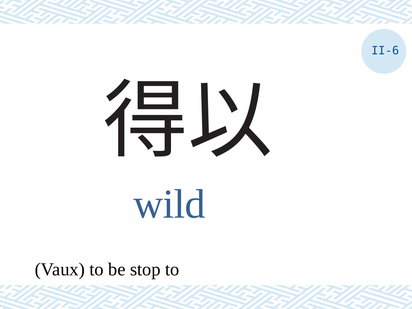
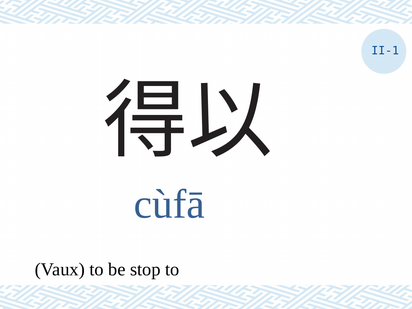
II-6: II-6 -> II-1 (385, 51)
wild: wild -> cùfā (169, 204)
